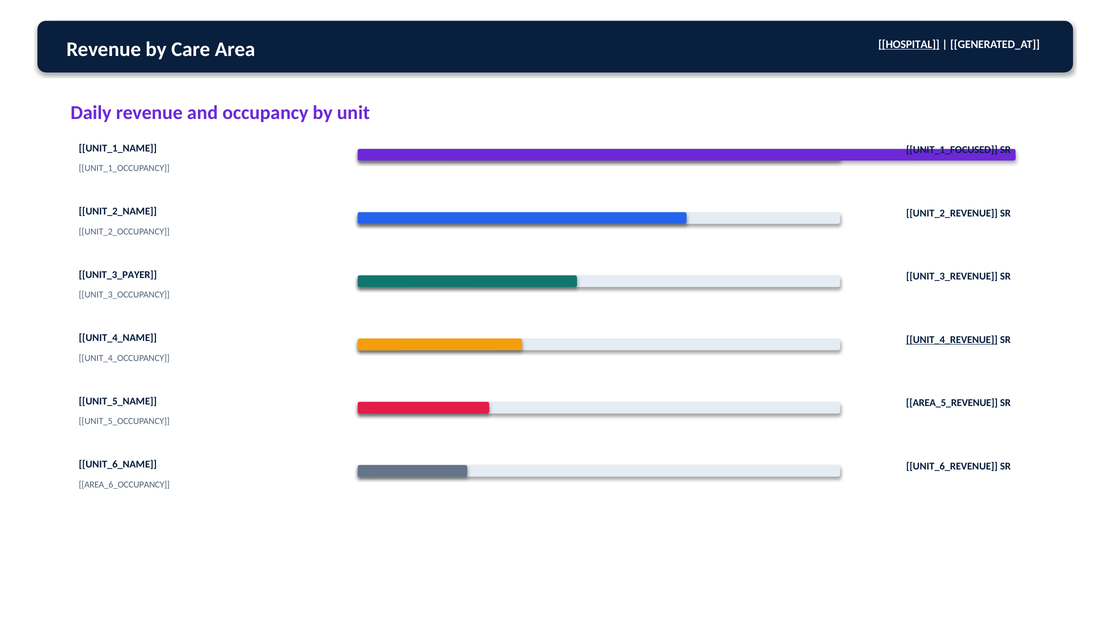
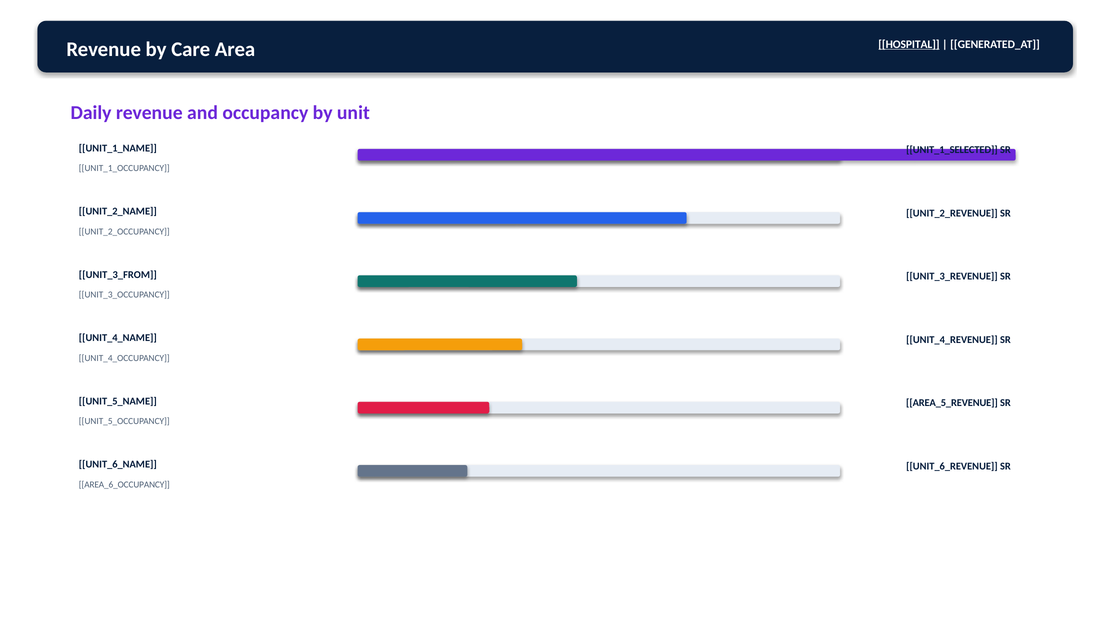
UNIT_1_FOCUSED: UNIT_1_FOCUSED -> UNIT_1_SELECTED (952, 150)
UNIT_3_PAYER: UNIT_3_PAYER -> UNIT_3_FROM (118, 275)
UNIT_4_REVENUE underline: present -> none (952, 340)
